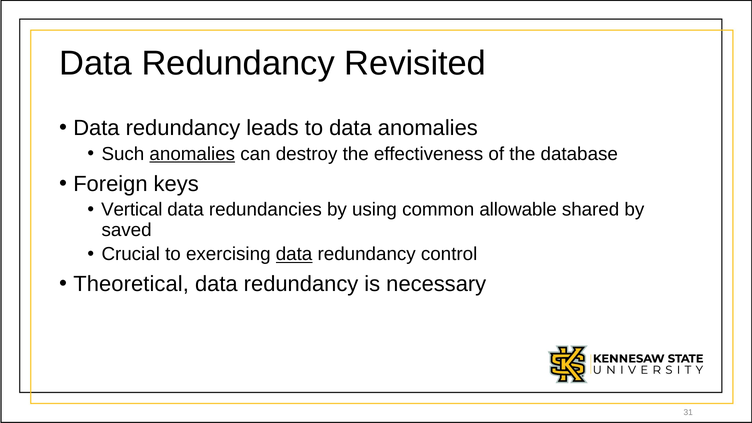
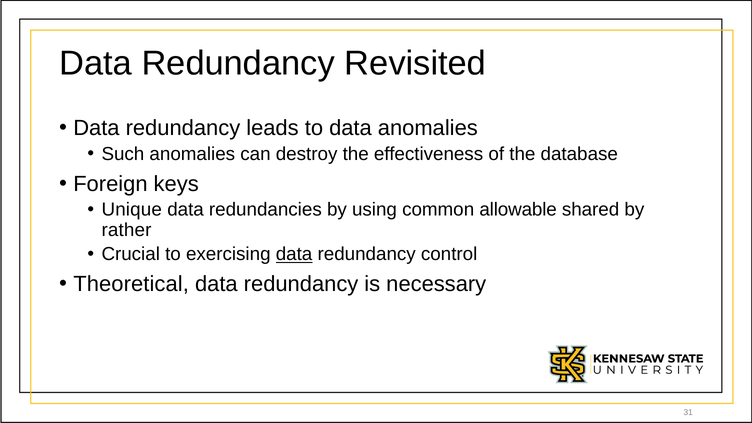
anomalies underline: present -> none (192, 154)
Vertical: Vertical -> Unique (132, 210)
saved: saved -> rather (126, 230)
